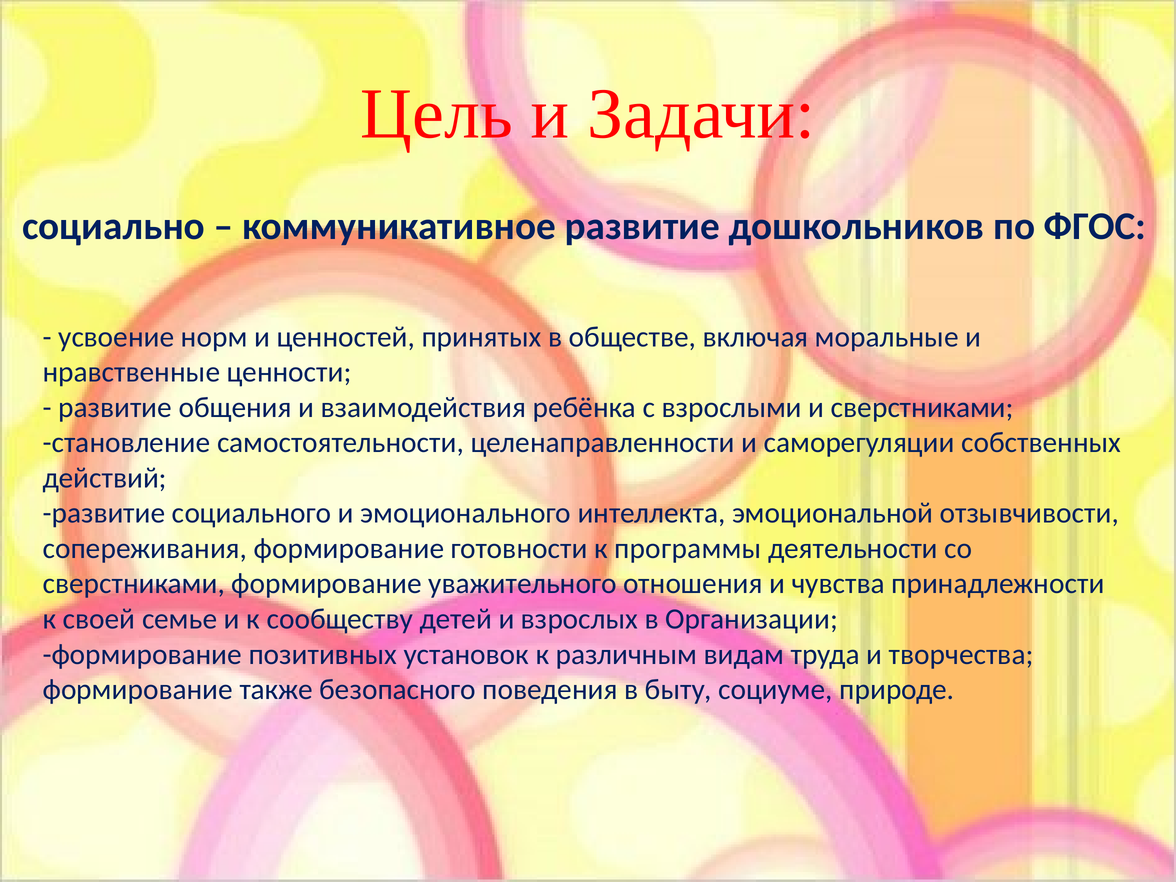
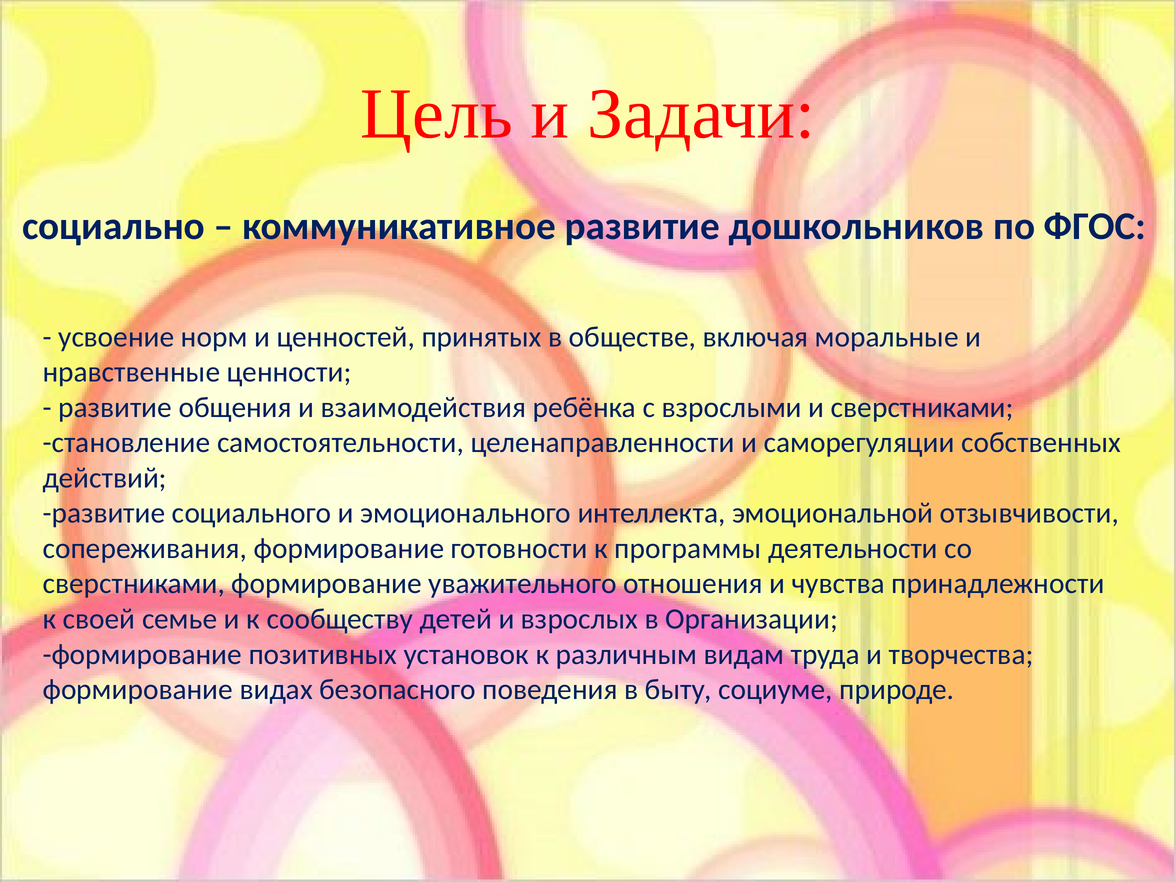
также: также -> видах (276, 690)
